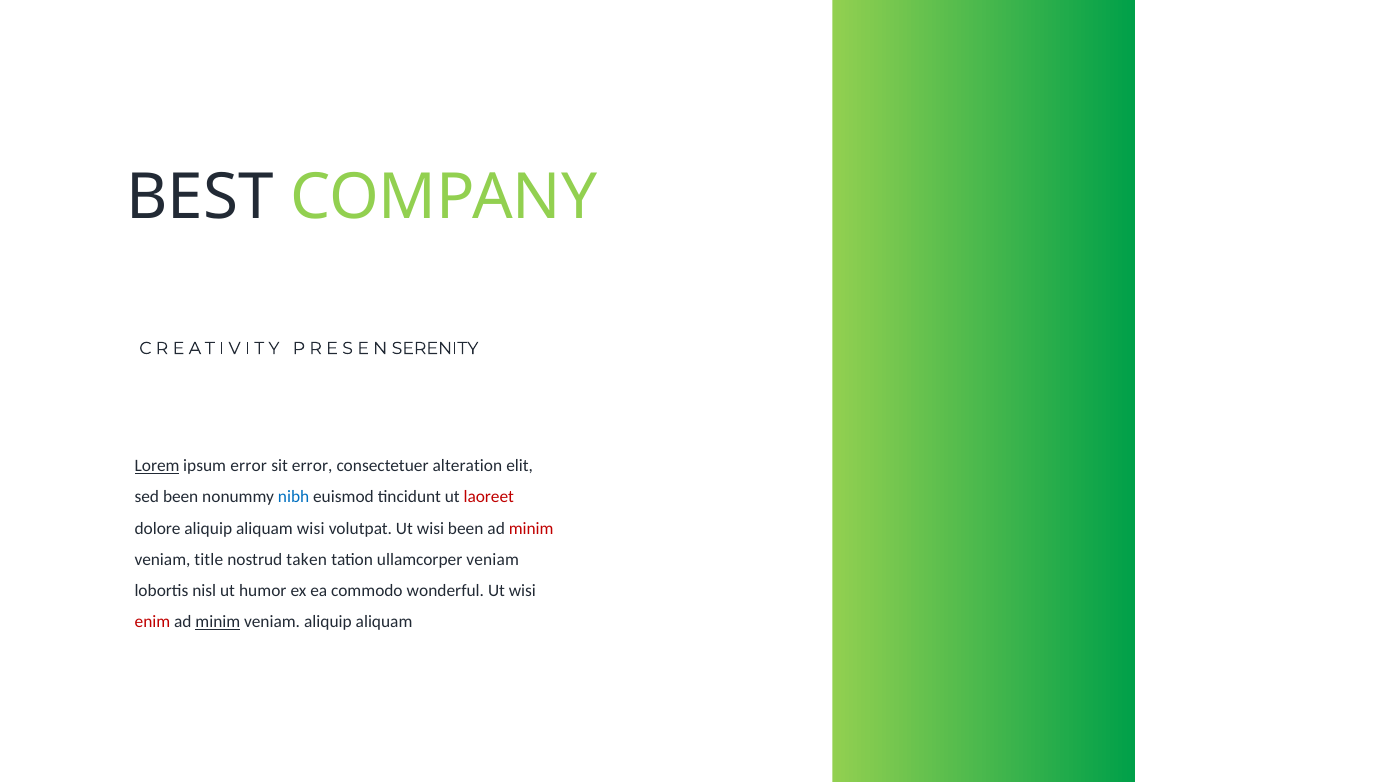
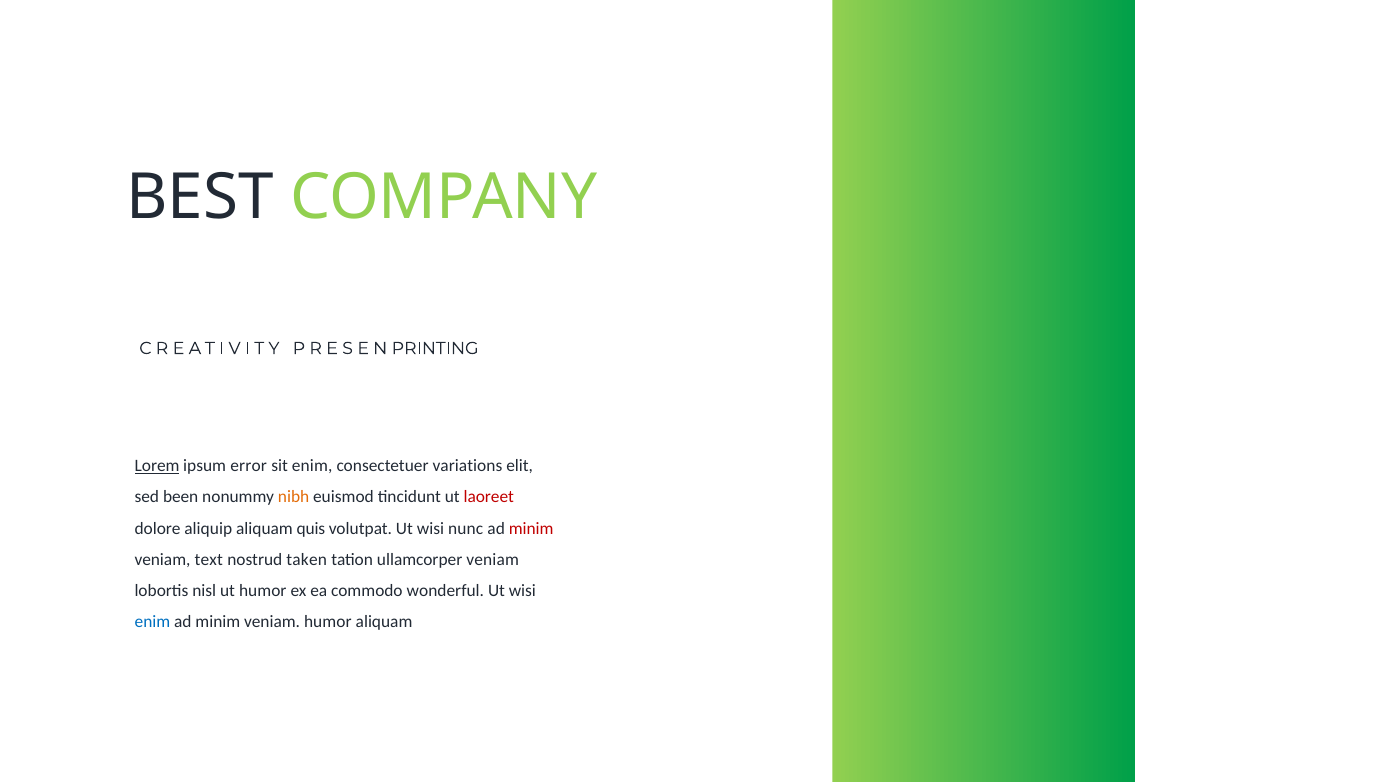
SERENITY: SERENITY -> PRINTING (435, 348)
sit error: error -> enim (312, 466)
alteration: alteration -> variations (467, 466)
nibh colour: blue -> orange (294, 497)
aliquam wisi: wisi -> quis (311, 529)
wisi been: been -> nunc (466, 529)
title: title -> text (209, 560)
enim colour: red -> blue (152, 623)
minim underline: present -> none (218, 623)
veniam aliquip: aliquip -> humor (328, 623)
